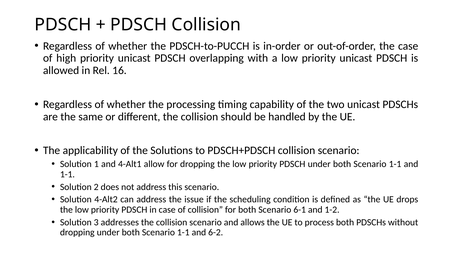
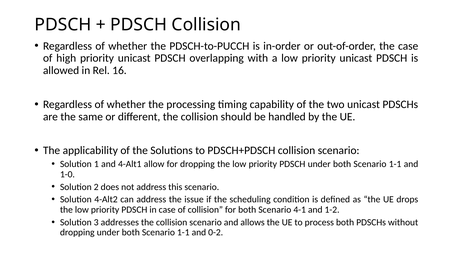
1-1: 1-1 -> 1-0 (67, 174)
6-1: 6-1 -> 4-1 (300, 210)
6-2: 6-2 -> 0-2 (216, 232)
